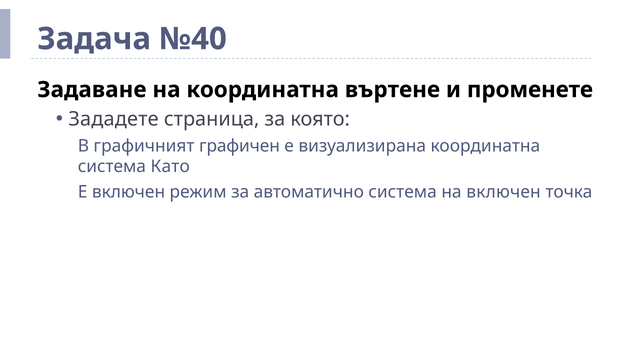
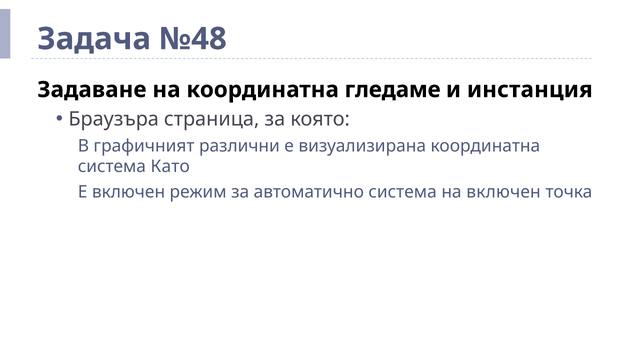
№40: №40 -> №48 (193, 39)
въртене: въртене -> гледаме (393, 90)
променете: променете -> инстанция (530, 90)
Зададете: Зададете -> Браузъра (114, 119)
графичен: графичен -> различни (239, 146)
